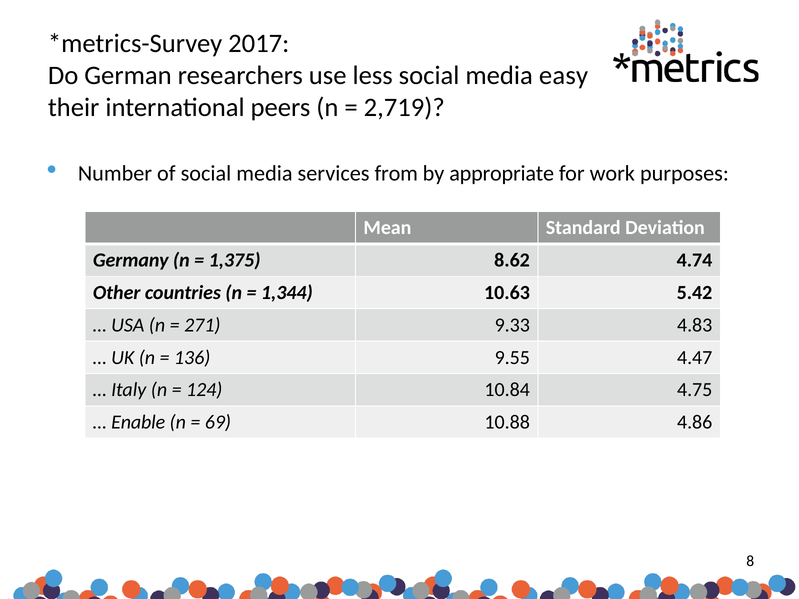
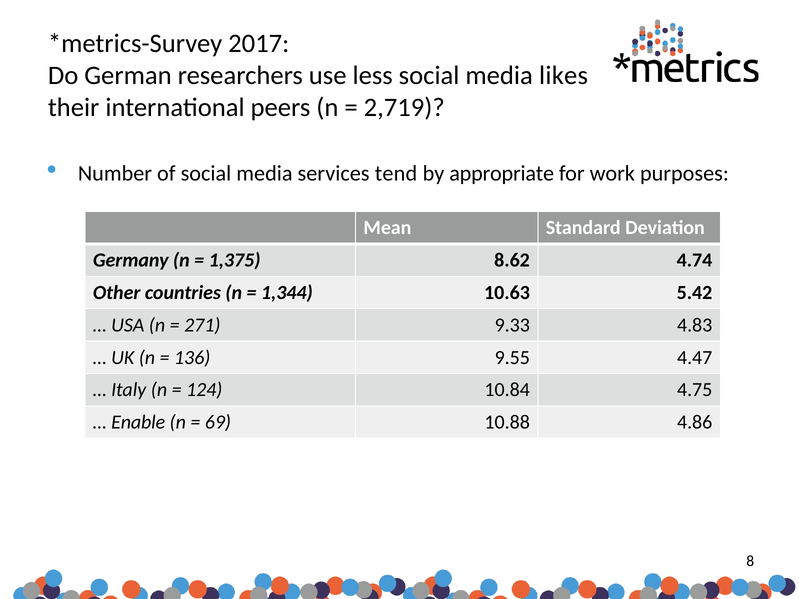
easy: easy -> likes (564, 75)
from: from -> tend (396, 173)
